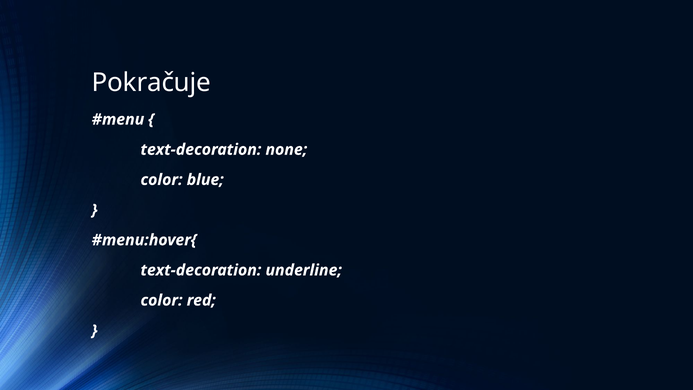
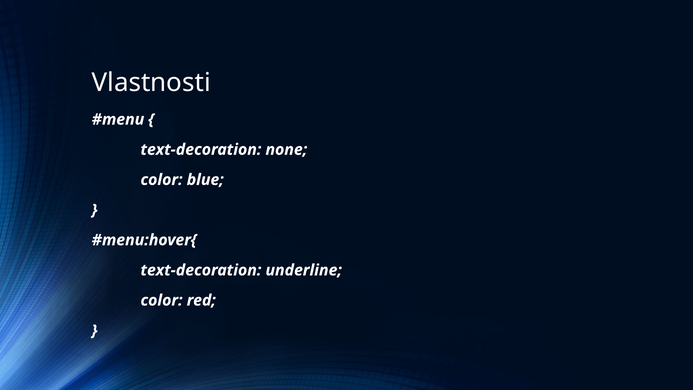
Pokračuje: Pokračuje -> Vlastnosti (151, 83)
